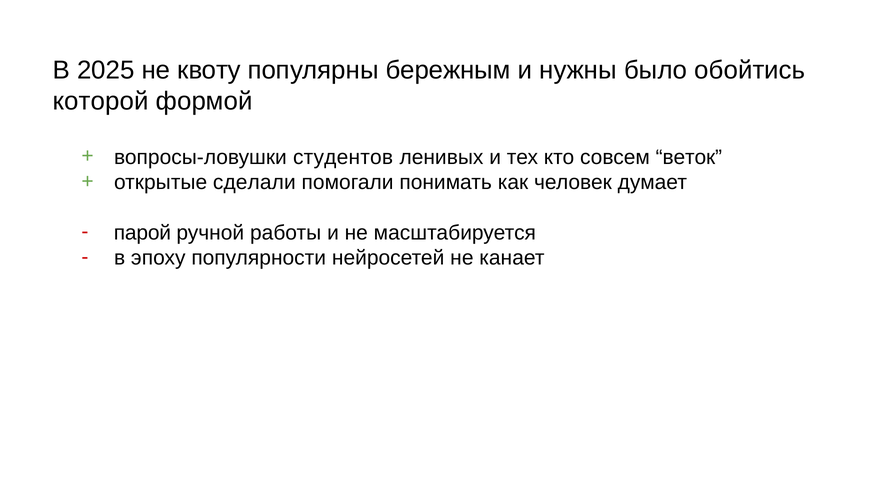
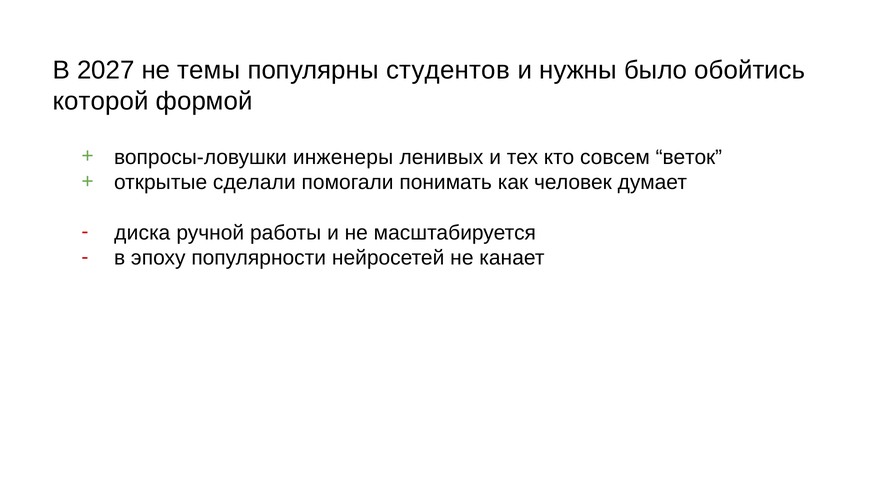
2025: 2025 -> 2027 (106, 70)
квоту: квоту -> темы (209, 70)
бережным: бережным -> студентов (448, 70)
студентов: студентов -> инженеры (343, 157)
парой: парой -> диска (142, 233)
